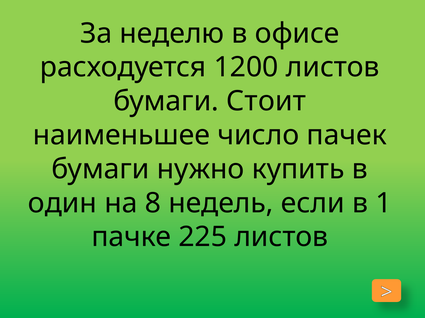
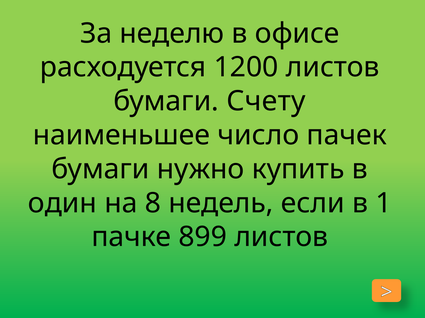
Стоит: Стоит -> Счету (266, 101)
225: 225 -> 899 (203, 237)
